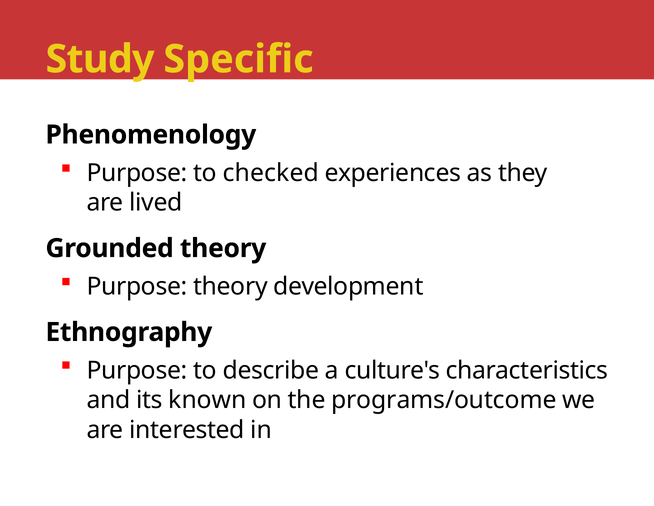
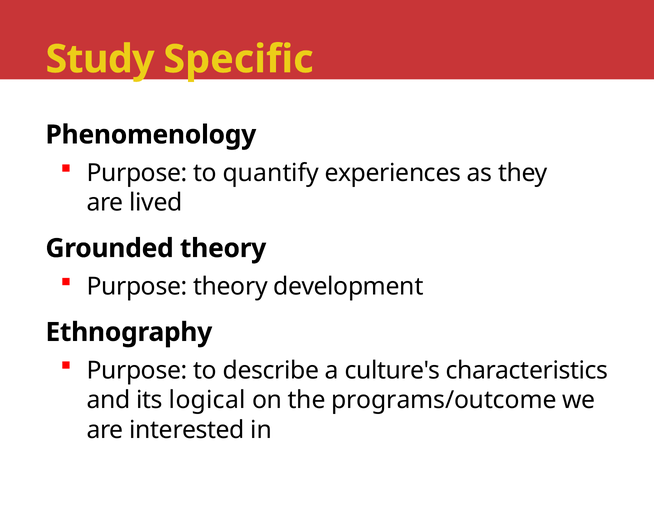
checked: checked -> quantify (271, 173)
known: known -> logical (207, 400)
